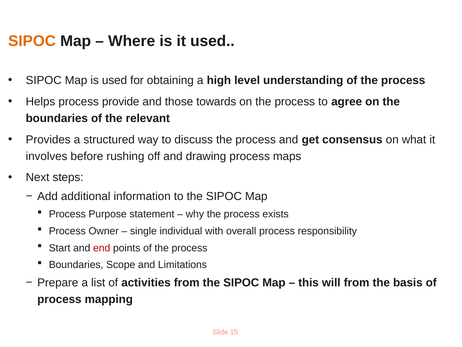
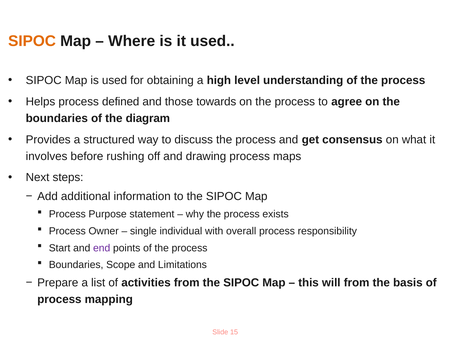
provide: provide -> defined (121, 102)
relevant: relevant -> diagram (148, 118)
end colour: red -> purple (102, 248)
